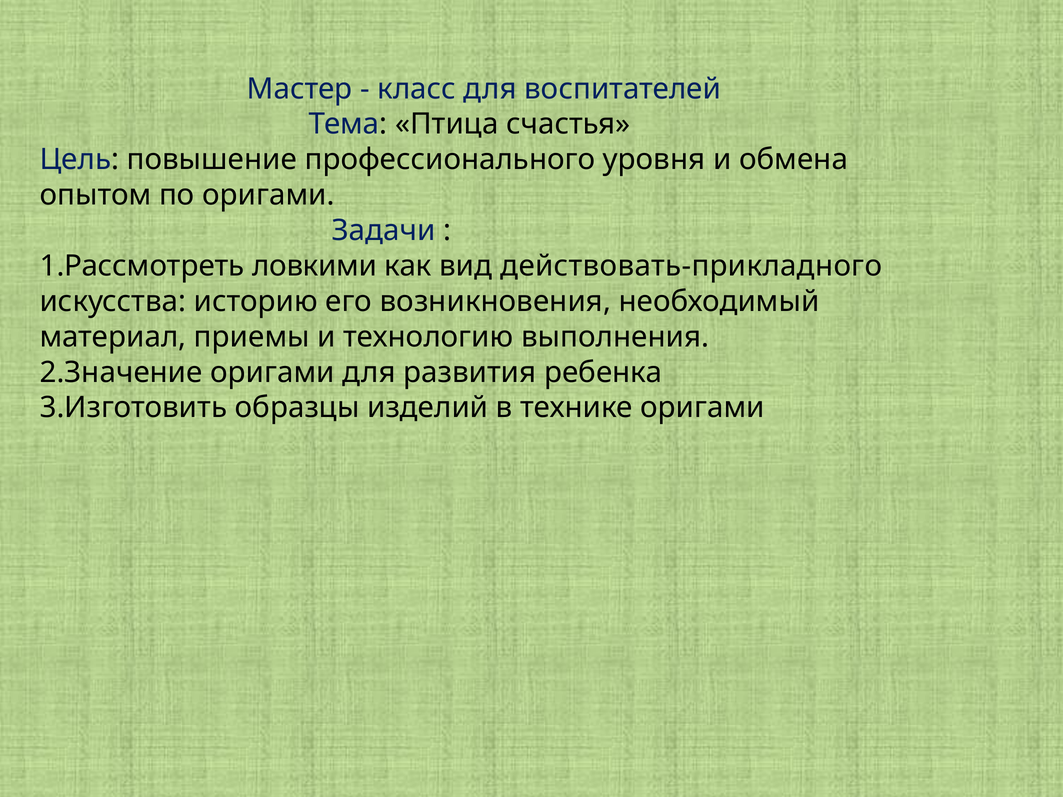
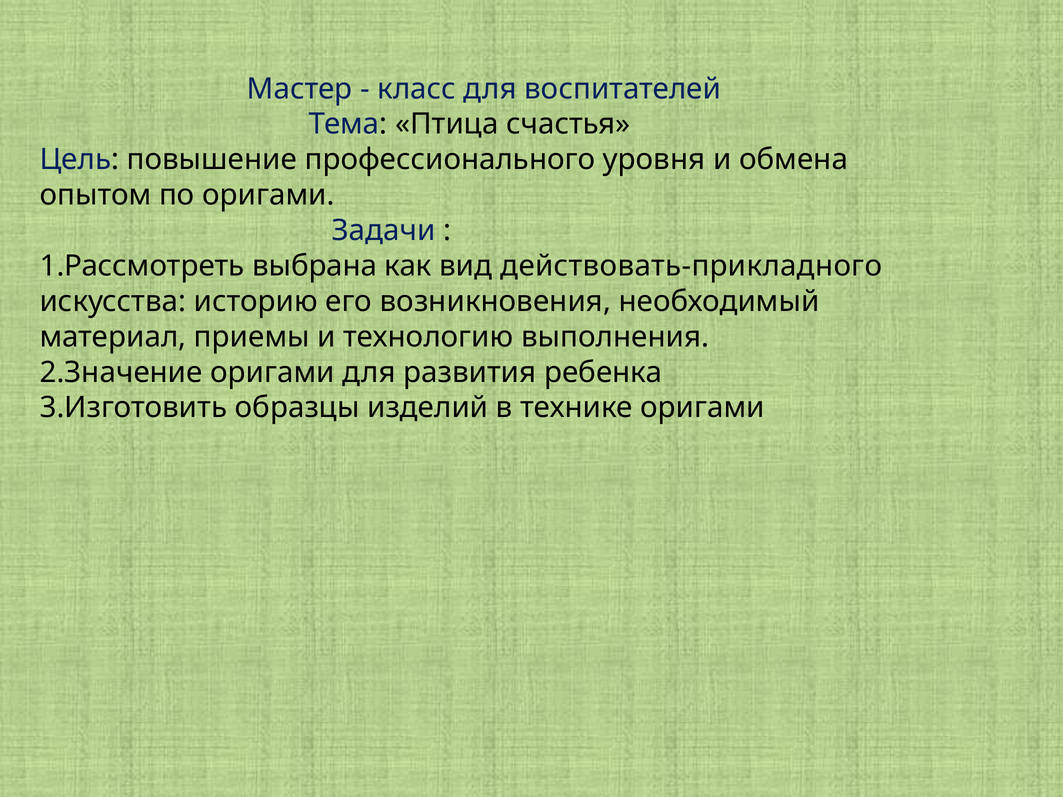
ловкими: ловкими -> выбрана (315, 266)
